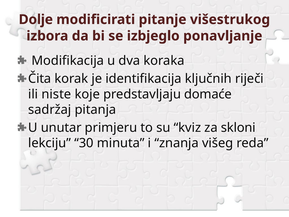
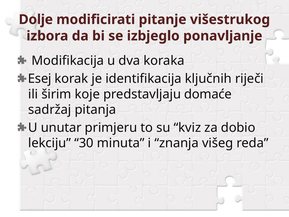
Čita: Čita -> Esej (40, 79)
niste: niste -> širim (56, 94)
skloni: skloni -> dobio (238, 127)
